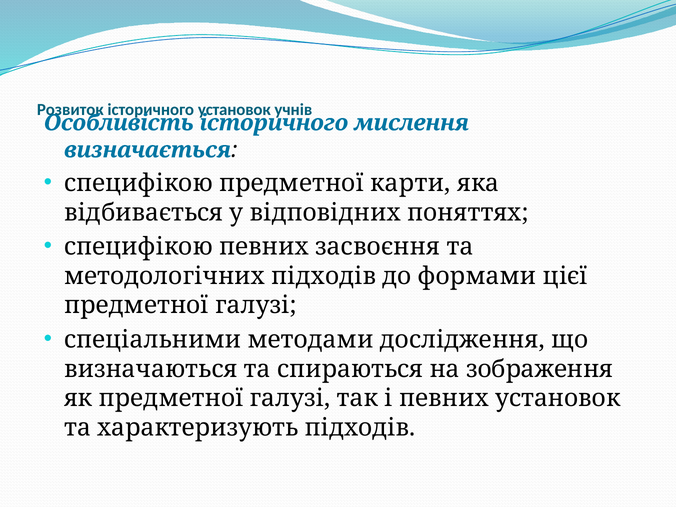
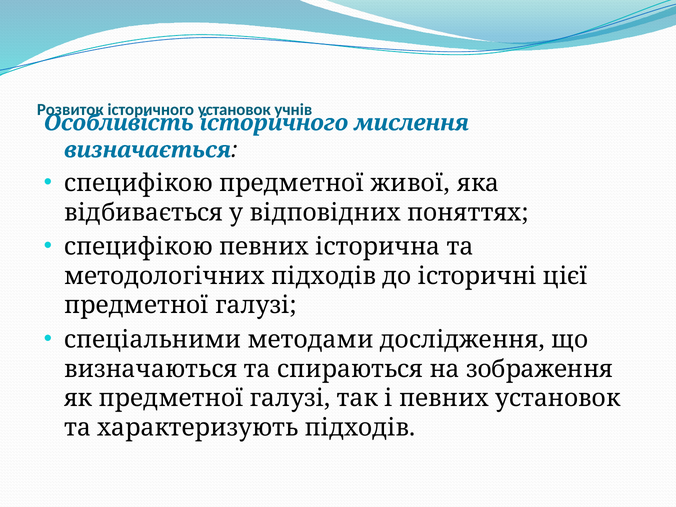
карти: карти -> живої (410, 183)
засвоєння: засвоєння -> історична (378, 247)
формами: формами -> історичні (477, 276)
